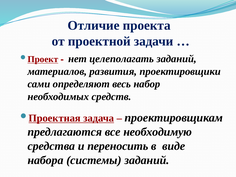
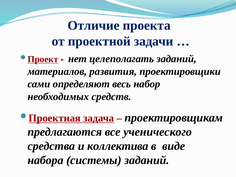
необходимую: необходимую -> ученического (158, 132)
переносить: переносить -> коллектива (118, 146)
